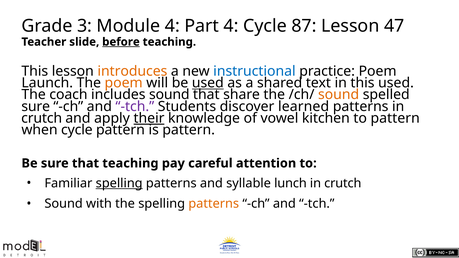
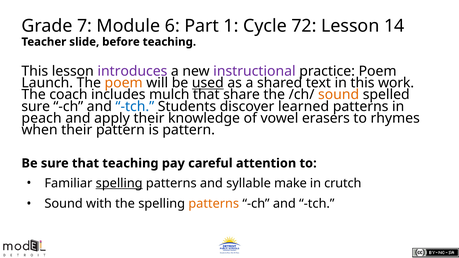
3: 3 -> 7 (85, 26)
Module 4: 4 -> 6 (172, 26)
Part 4: 4 -> 1 (231, 26)
87: 87 -> 72 (304, 26)
47: 47 -> 14 (394, 26)
before underline: present -> none (121, 42)
introduces colour: orange -> purple (132, 71)
instructional colour: blue -> purple (254, 71)
this used: used -> work (396, 83)
includes sound: sound -> mulch (169, 95)
tch colour: purple -> blue (135, 107)
crutch: crutch -> peach (42, 118)
their underline: present -> none (149, 118)
kitchen: kitchen -> erasers (326, 118)
to pattern: pattern -> rhymes (395, 118)
when cycle: cycle -> their (77, 130)
lunch: lunch -> make (290, 183)
